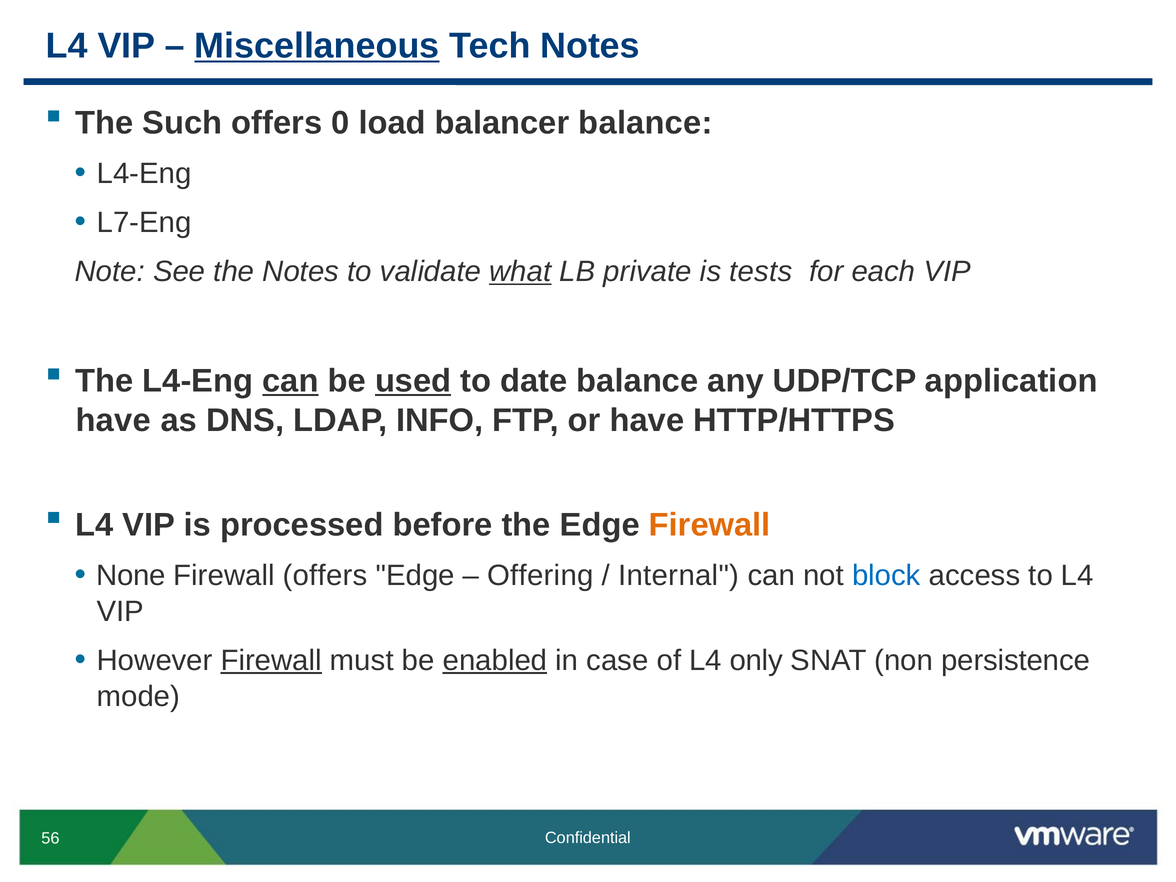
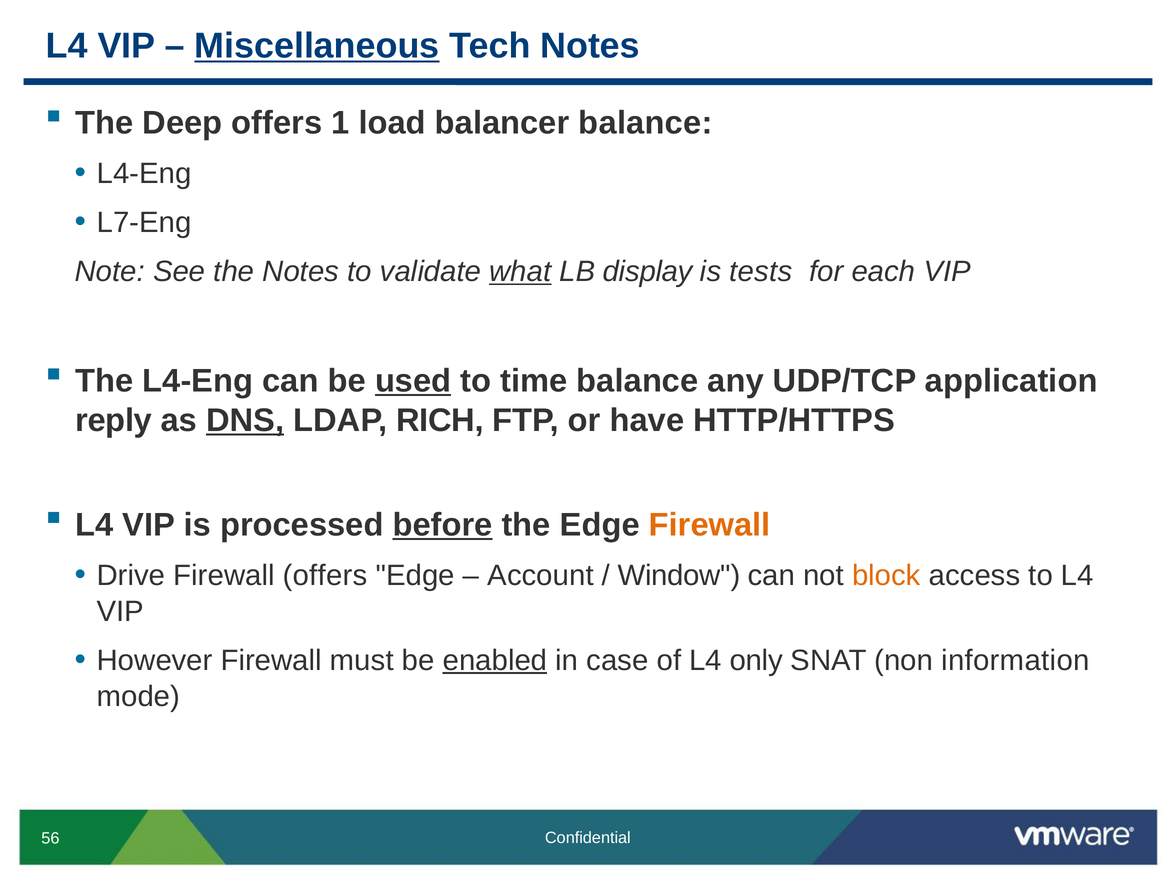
Such: Such -> Deep (182, 123)
0: 0 -> 1 (340, 123)
private: private -> display (648, 272)
can underline: present -> none (290, 381)
date: date -> time (534, 381)
have: have -> reply (114, 420)
DNS underline: none -> present (245, 420)
INFO: INFO -> RICH (440, 420)
before underline: none -> present (443, 525)
None: None -> Drive (131, 576)
Offering: Offering -> Account (541, 576)
Internal: Internal -> Window (679, 576)
block colour: blue -> orange (886, 576)
Firewall underline: present -> none (271, 660)
persistence: persistence -> information (1015, 660)
